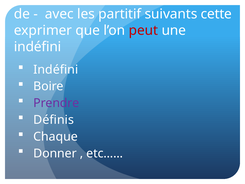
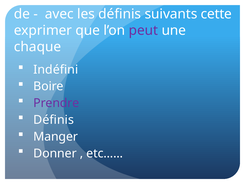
les partitif: partitif -> définis (120, 14)
peut colour: red -> purple (143, 30)
indéfini: indéfini -> chaque (38, 47)
Chaque: Chaque -> Manger (56, 136)
